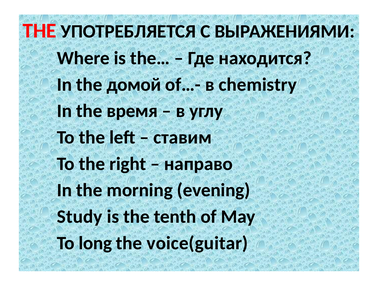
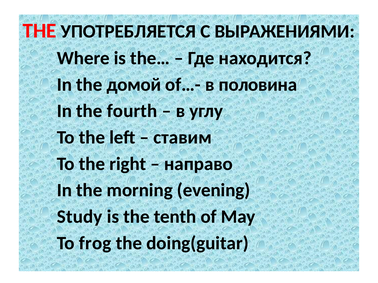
chemistry: chemistry -> половина (258, 85)
время: время -> fourth (132, 111)
long: long -> frog (95, 243)
voice(guitar: voice(guitar -> doing(guitar (197, 243)
